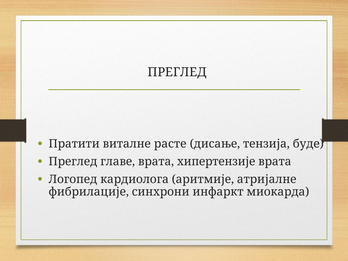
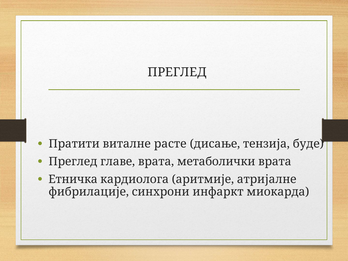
хипертензије: хипертензије -> метаболички (216, 162)
Логопед: Логопед -> Етничка (73, 179)
